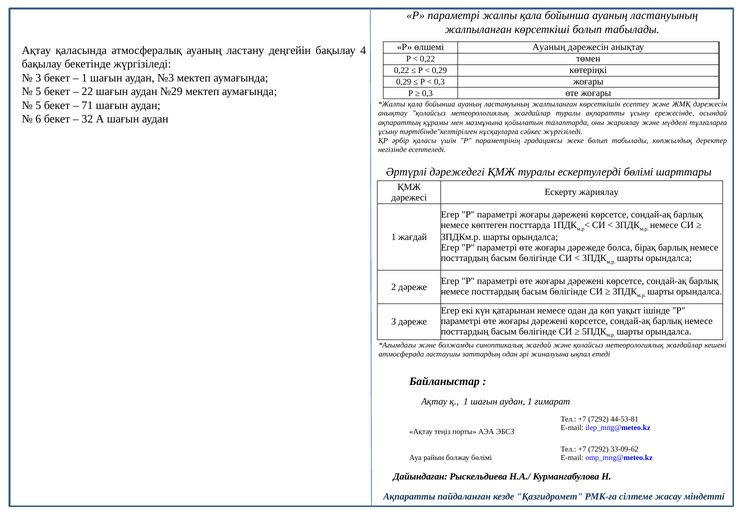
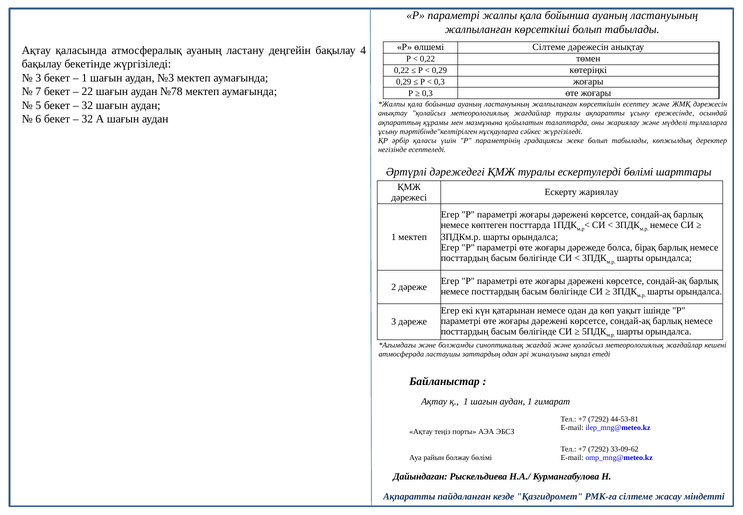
өлшемі Ауаның: Ауаның -> Сілтеме (549, 47)
5: 5 -> 7 (38, 91)
№29: №29 -> №78 (171, 91)
71: 71 -> 32 (87, 105)
1 жағдай: жағдай -> мектеп (413, 237)
